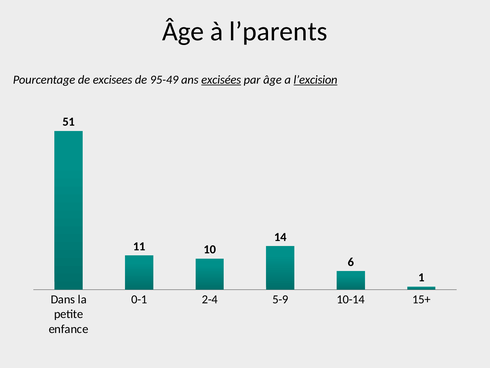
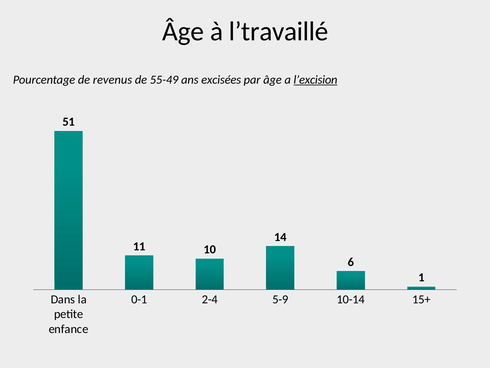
l’parents: l’parents -> l’travaillé (279, 31)
excisees: excisees -> revenus (112, 80)
95-49: 95-49 -> 55-49 (164, 80)
excisées underline: present -> none (221, 80)
